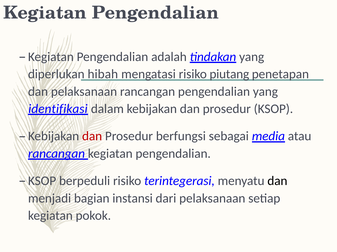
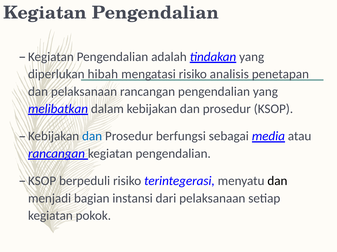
piutang: piutang -> analisis (229, 74)
identifikasi: identifikasi -> melibatkan (58, 109)
dan colour: red -> blue (92, 137)
